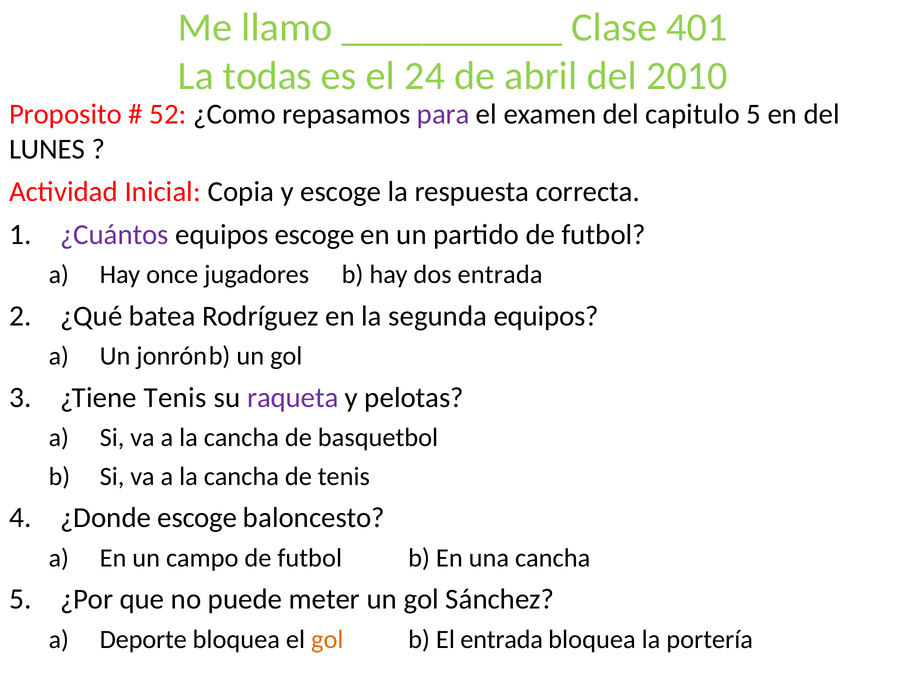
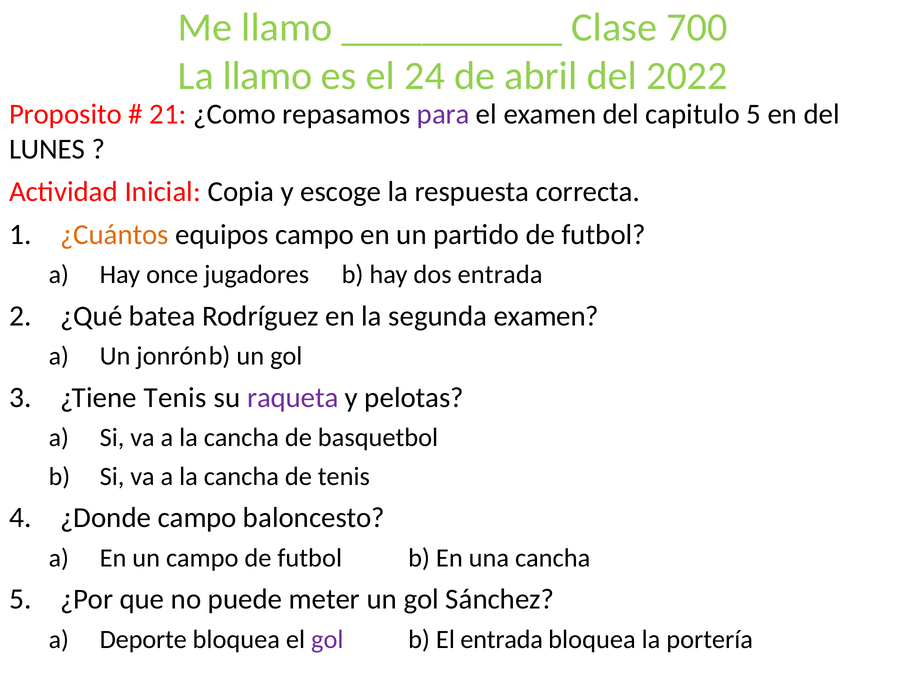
401: 401 -> 700 (697, 28)
La todas: todas -> llamo (268, 76)
2010: 2010 -> 2022 (687, 76)
52: 52 -> 21 (168, 115)
¿Cuántos colour: purple -> orange (114, 235)
equipos escoge: escoge -> campo (315, 235)
segunda equipos: equipos -> examen (546, 316)
¿Donde escoge: escoge -> campo (197, 518)
gol colour: orange -> purple (327, 640)
